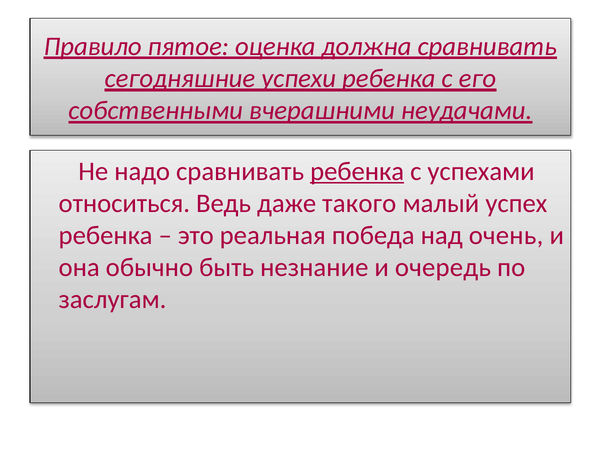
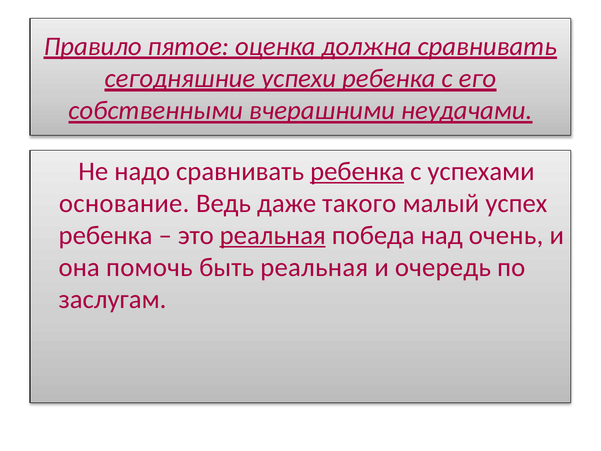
относиться: относиться -> основание (124, 203)
реальная underline: none -> present (273, 235)
обычно: обычно -> помочь (149, 267)
быть незнание: незнание -> реальная (314, 267)
